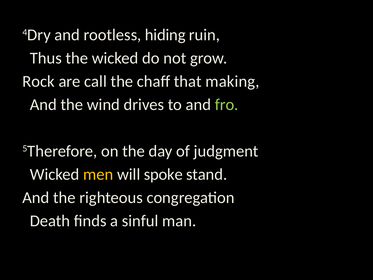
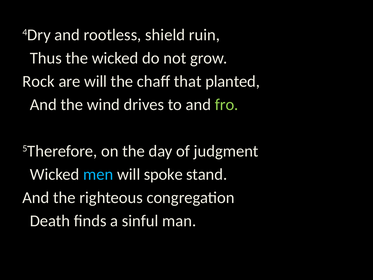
hiding: hiding -> shield (165, 35)
are call: call -> will (96, 81)
making: making -> planted (233, 81)
men colour: yellow -> light blue (98, 174)
